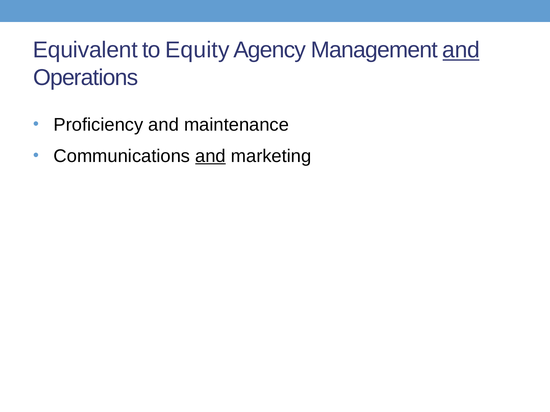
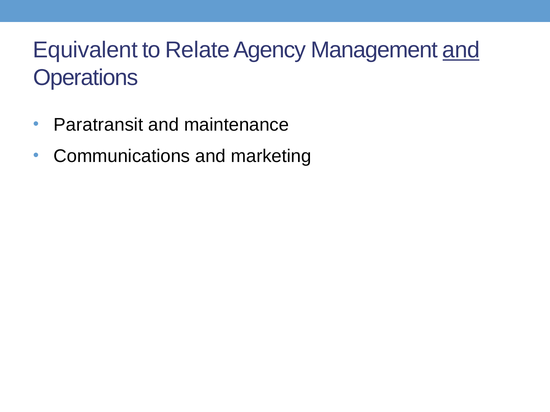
Equity: Equity -> Relate (198, 50)
Proficiency: Proficiency -> Paratransit (98, 125)
and underline: present -> none (211, 156)
